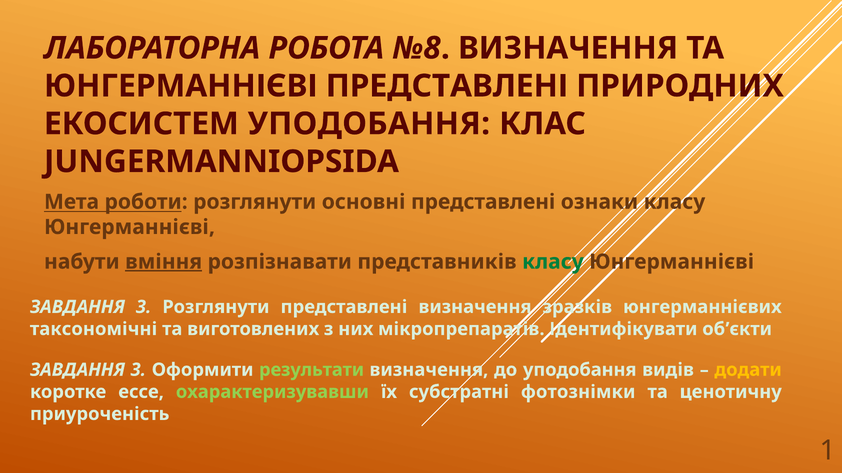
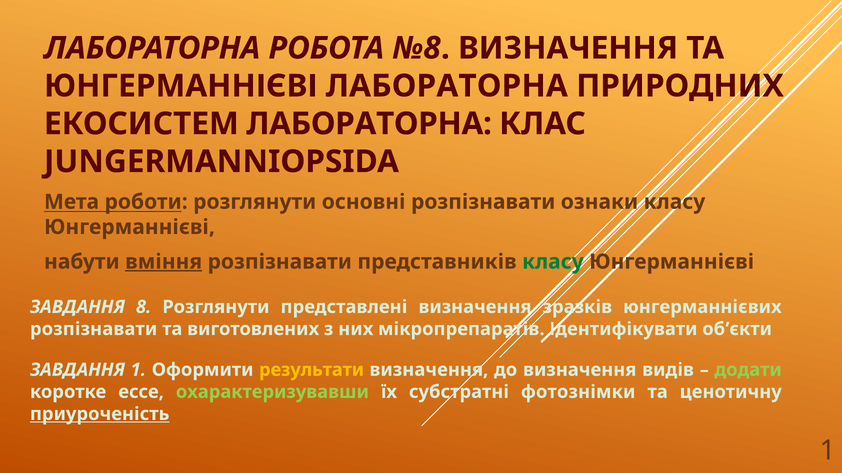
ЮНГЕРМАННІЄВІ ПРЕДСТАВЛЕНІ: ПРЕДСТАВЛЕНІ -> ЛАБОРАТОРНА (447, 86)
ЕКОСИСТЕМ УПОДОБАННЯ: УПОДОБАННЯ -> ЛАБОРАТОРНА (369, 124)
основні представлені: представлені -> розпізнавати (483, 202)
3: 3 -> 8 (144, 307)
таксономічні: таксономічні -> розпізнавати (94, 329)
3: 3 -> 1 (138, 370)
результати colour: light green -> yellow (312, 370)
до уподобання: уподобання -> визначення (580, 370)
додати colour: yellow -> light green (748, 370)
приуроченість underline: none -> present (100, 414)
